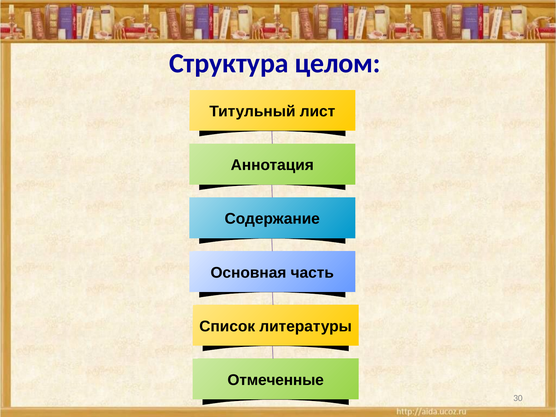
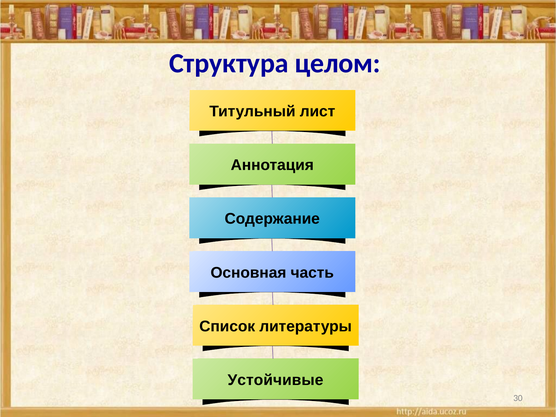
Отмеченные: Отмеченные -> Устойчивые (276, 380)
